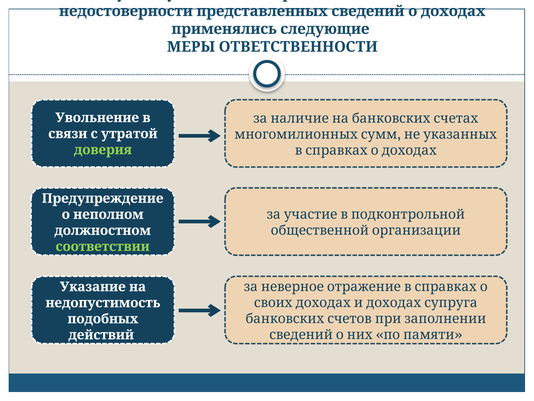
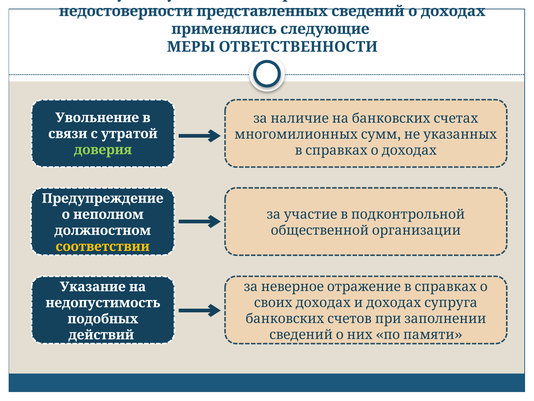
соответствии colour: light green -> yellow (103, 246)
